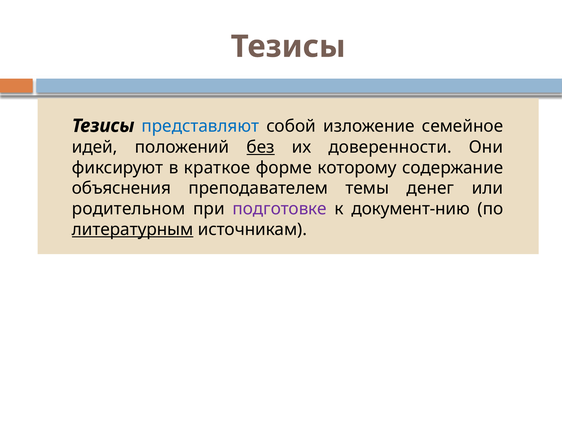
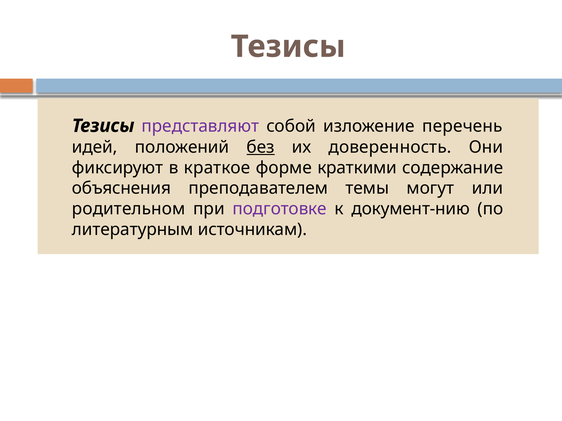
представляют colour: blue -> purple (200, 126)
семейное: семейное -> перечень (462, 126)
доверенности: доверенности -> доверенность (390, 147)
которому: которому -> краткими (357, 168)
денег: денег -> могут (430, 189)
литературным underline: present -> none (133, 230)
